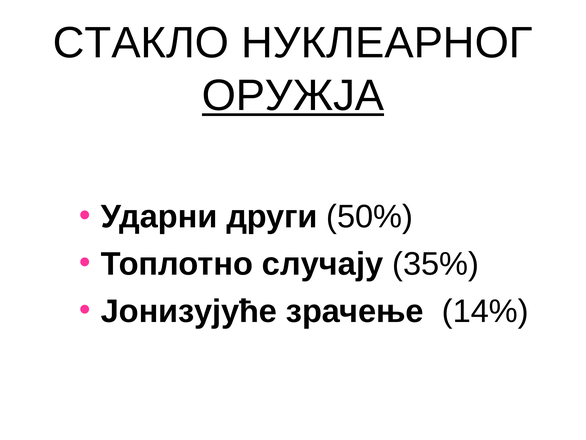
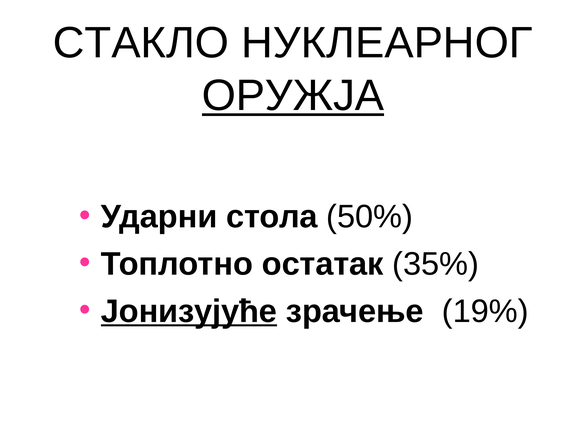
други: други -> стола (272, 217)
случају: случају -> остатак (323, 264)
Јонизујуће underline: none -> present (189, 311)
14%: 14% -> 19% (485, 311)
